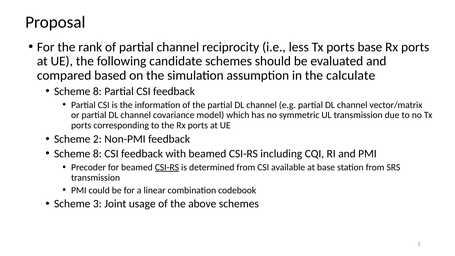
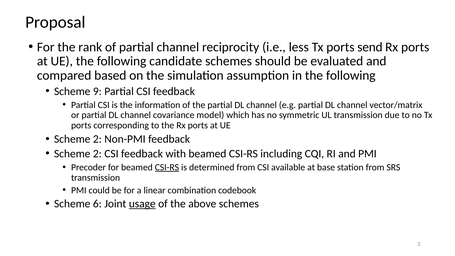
ports base: base -> send (370, 47)
in the calculate: calculate -> following (351, 76)
8: 8 -> 9 (97, 91)
8: 8 -> 2 (97, 154)
Scheme 3: 3 -> 6 (97, 204)
usage underline: none -> present (142, 204)
